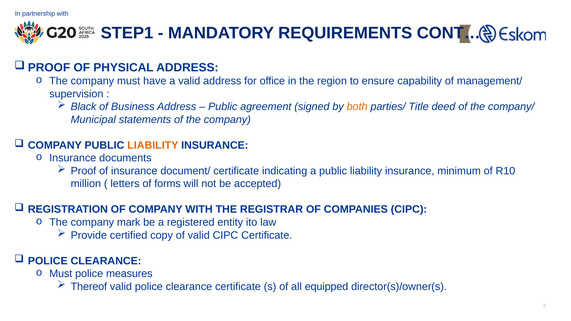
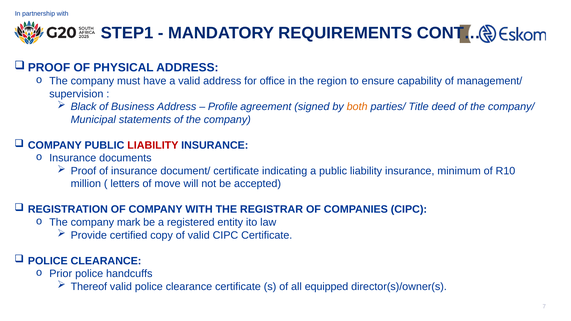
Public: Public -> Profile (223, 107)
LIABILITY colour: orange -> red (153, 145)
forms: forms -> move (168, 184)
Must: Must -> Prior (61, 274)
measures: measures -> handcuffs (129, 274)
